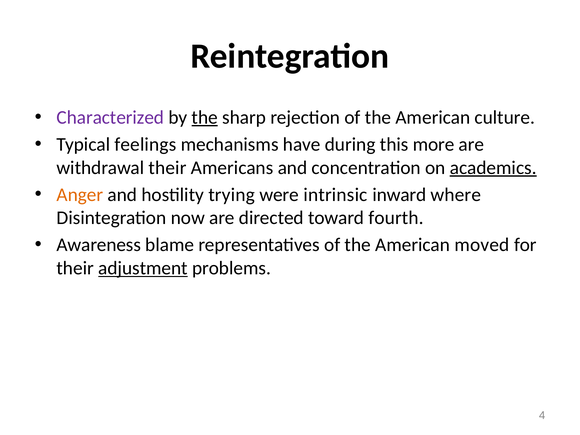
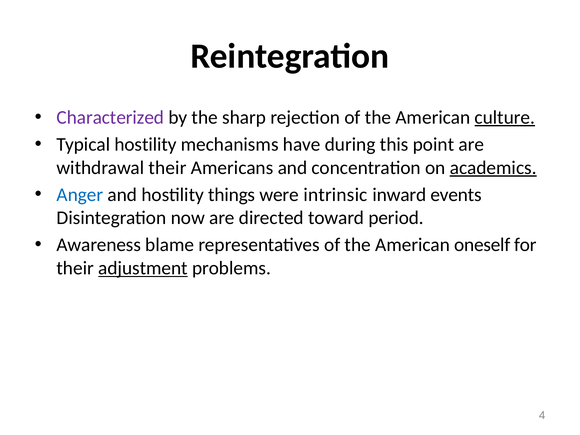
the underline: present -> none (205, 117)
culture underline: none -> present (505, 117)
Typical feelings: feelings -> hostility (146, 144)
more: more -> point (434, 144)
Anger colour: orange -> blue (80, 195)
trying: trying -> things (232, 195)
where: where -> events (456, 195)
fourth: fourth -> period (396, 218)
moved: moved -> oneself (482, 245)
